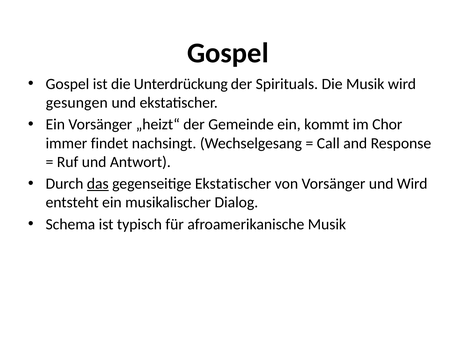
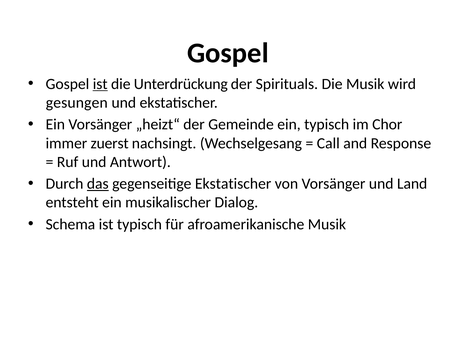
ist underline: none -> present (100, 84)
ein kommt: kommt -> typisch (327, 124)
findet: findet -> zuerst (110, 143)
und Wird: Wird -> Land (412, 184)
